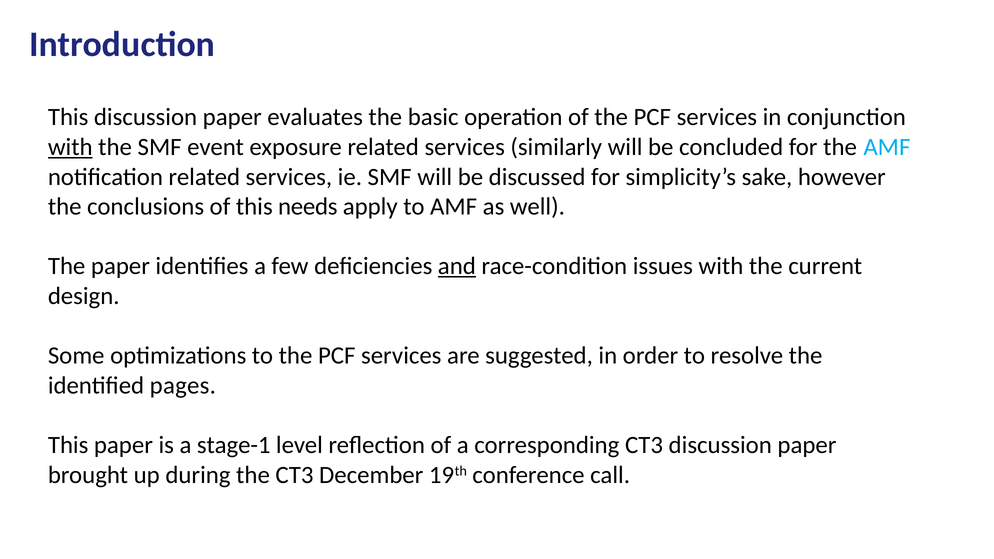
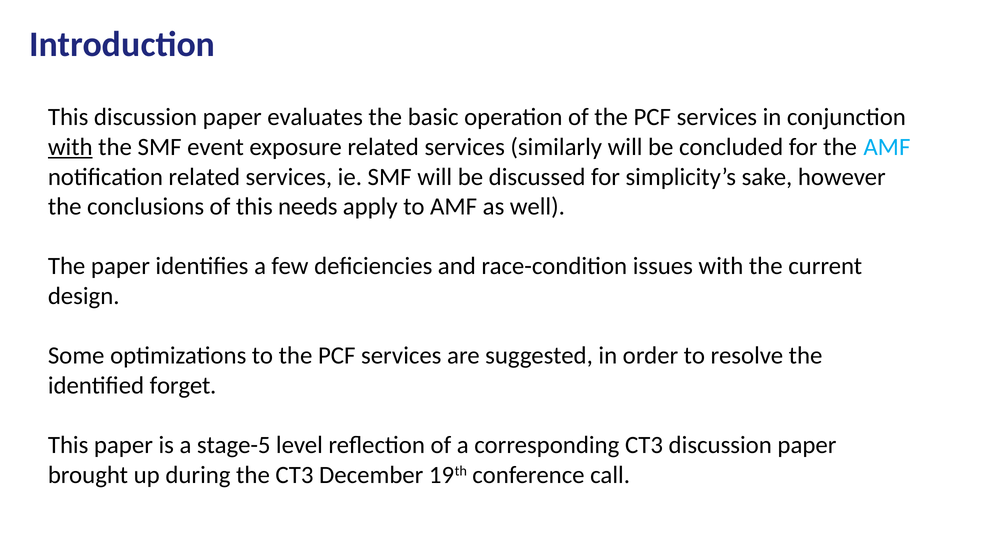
and underline: present -> none (457, 266)
pages: pages -> forget (183, 386)
stage-1: stage-1 -> stage-5 (234, 445)
